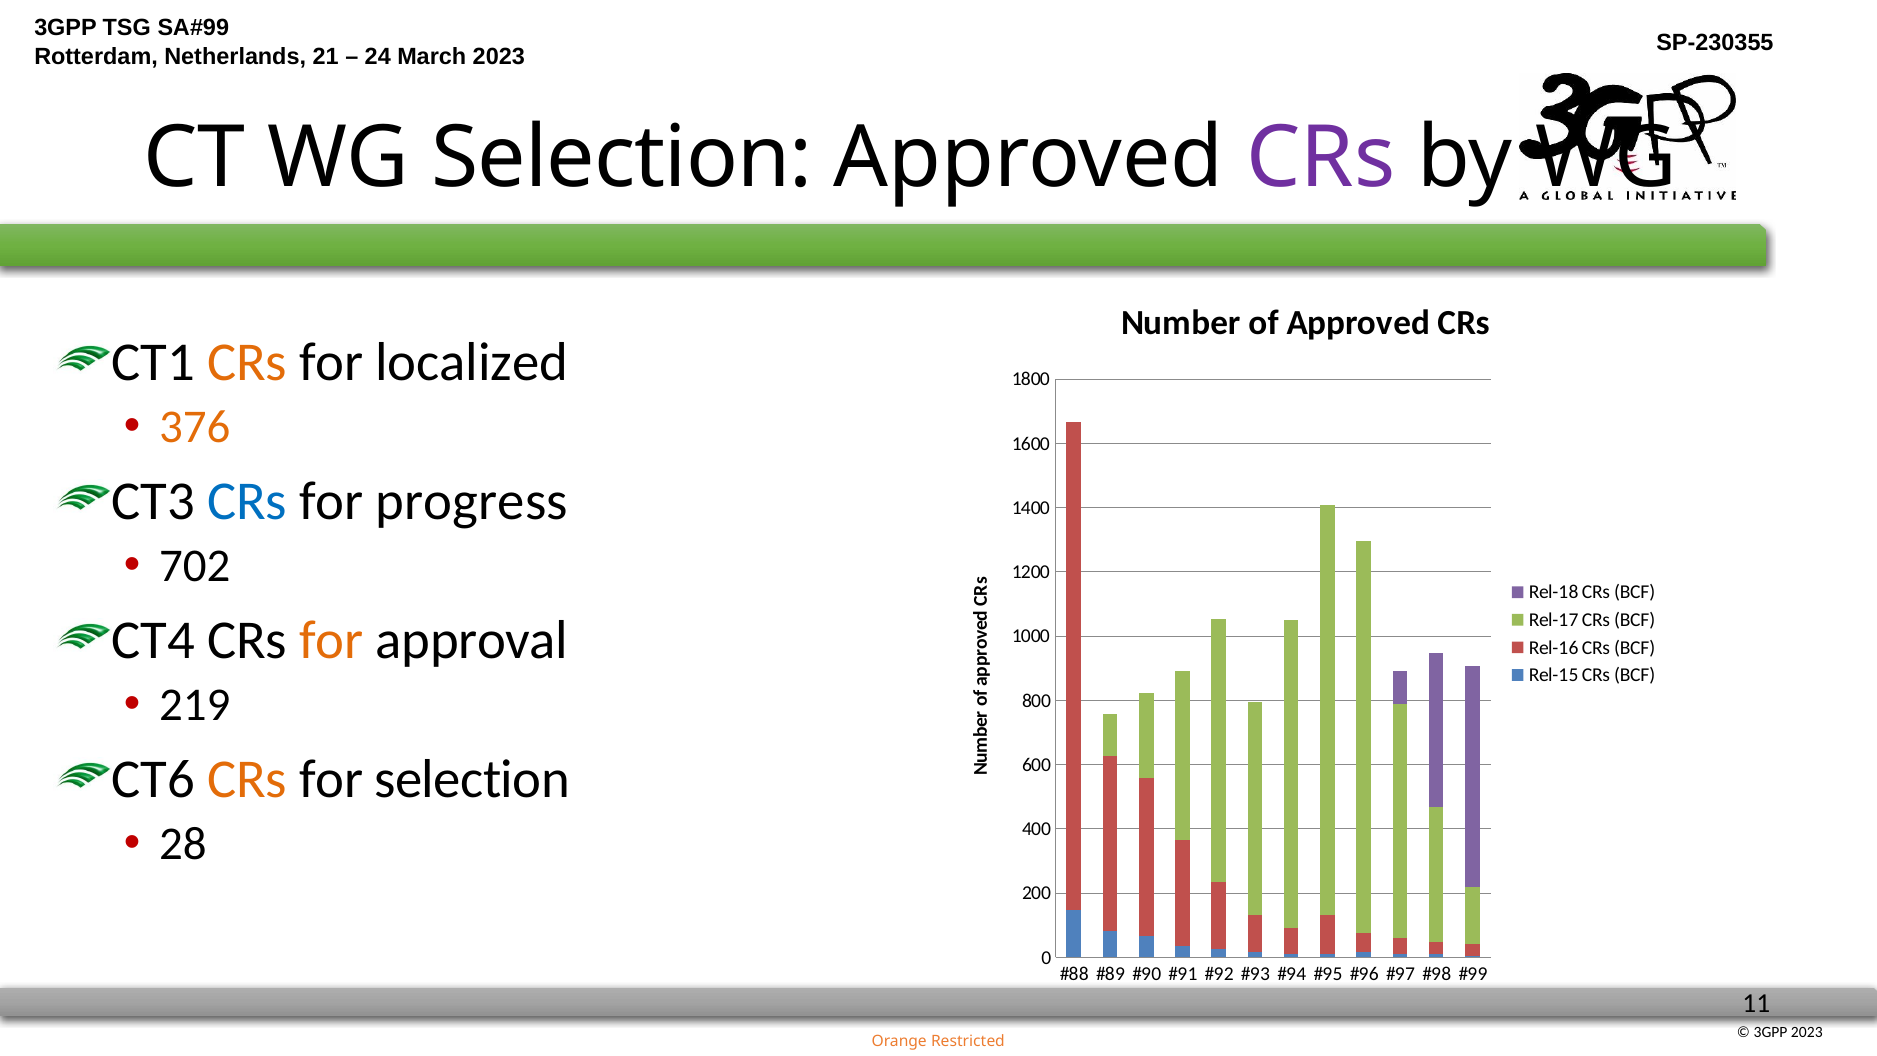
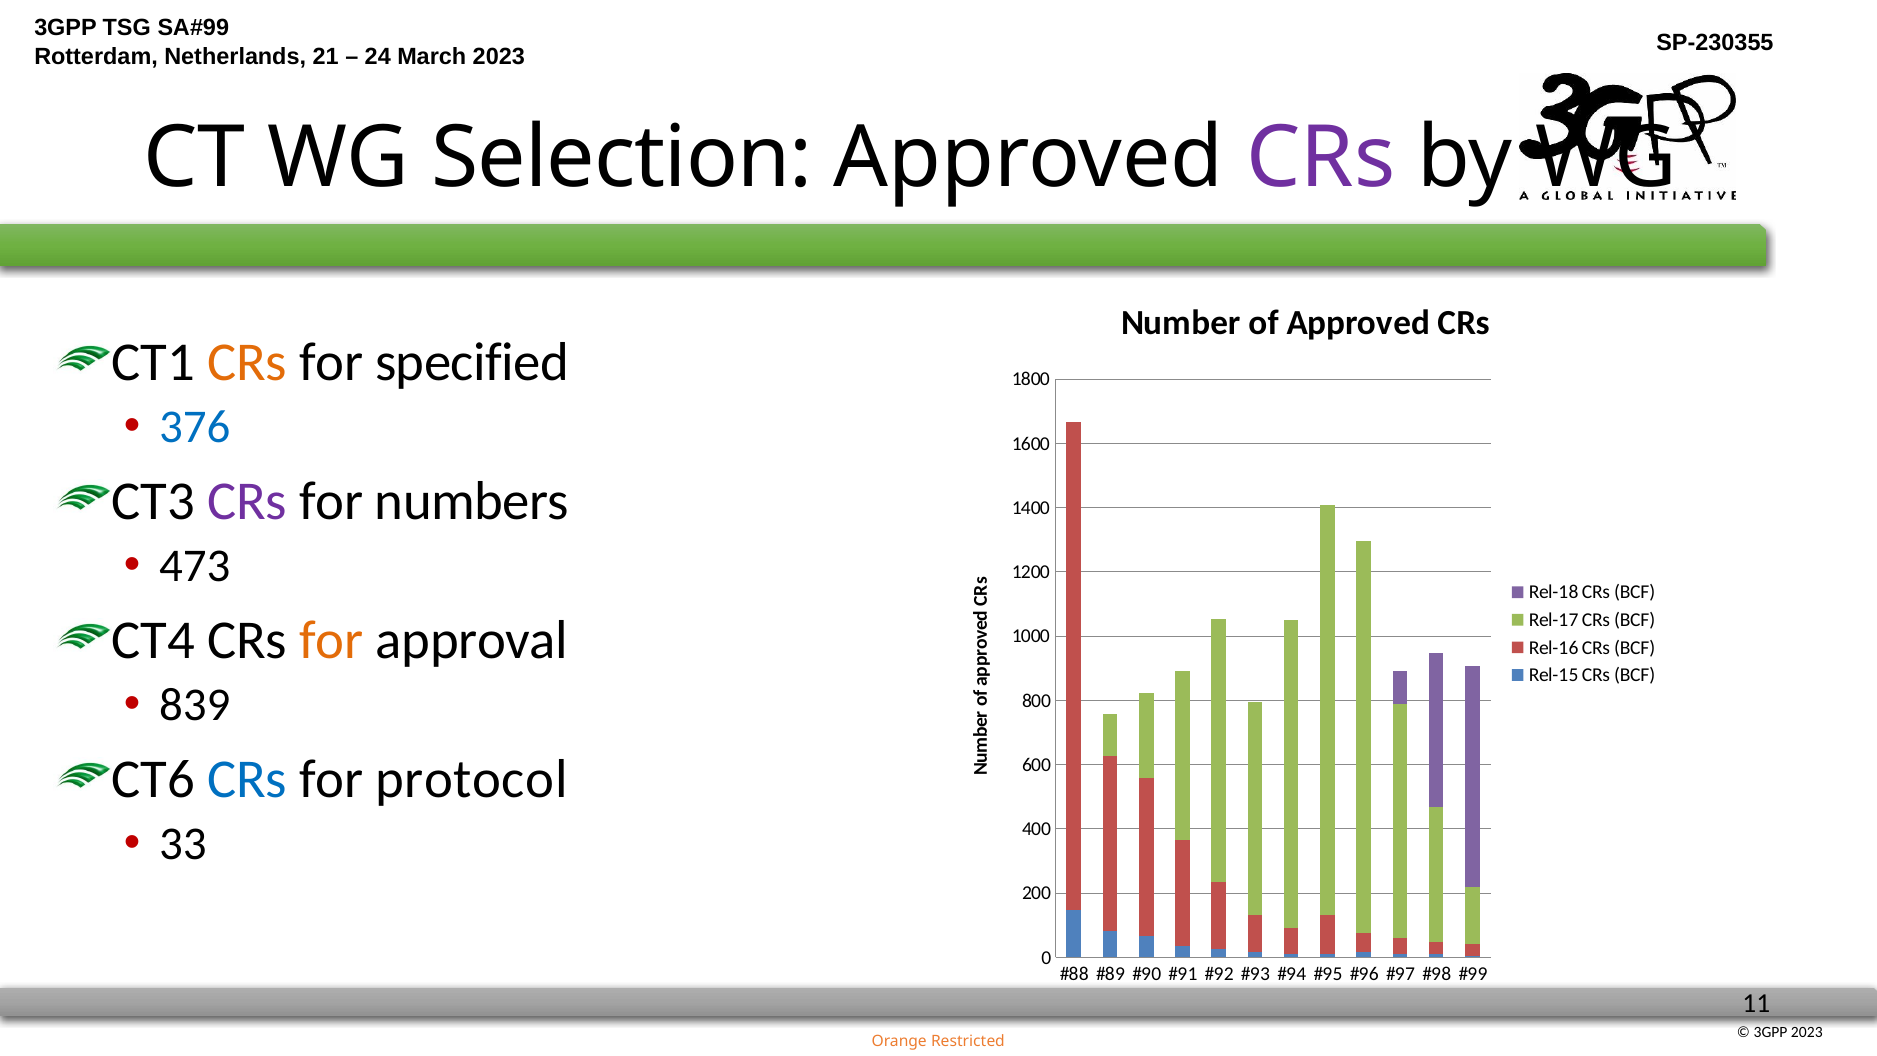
localized: localized -> specified (472, 362)
376 colour: orange -> blue (195, 427)
CRs colour: blue -> purple (247, 501)
progress: progress -> numbers (472, 501)
702: 702 -> 473 (195, 566)
219: 219 -> 839 (195, 705)
CRs colour: orange -> blue (247, 780)
for selection: selection -> protocol (472, 780)
28: 28 -> 33 (183, 844)
